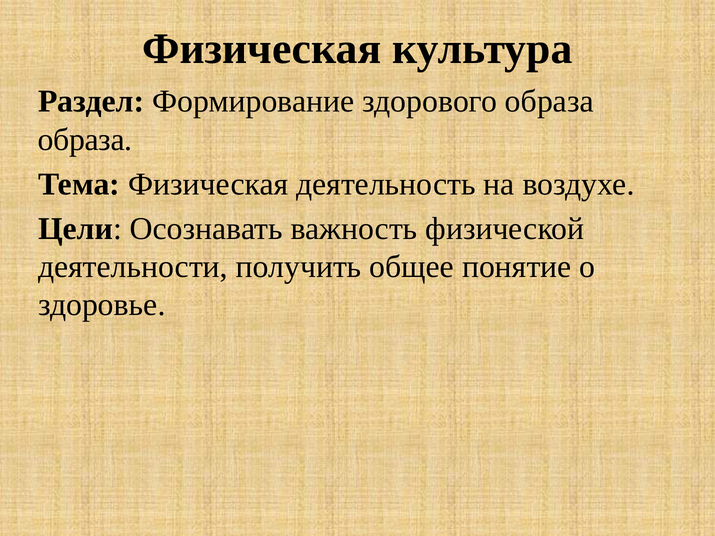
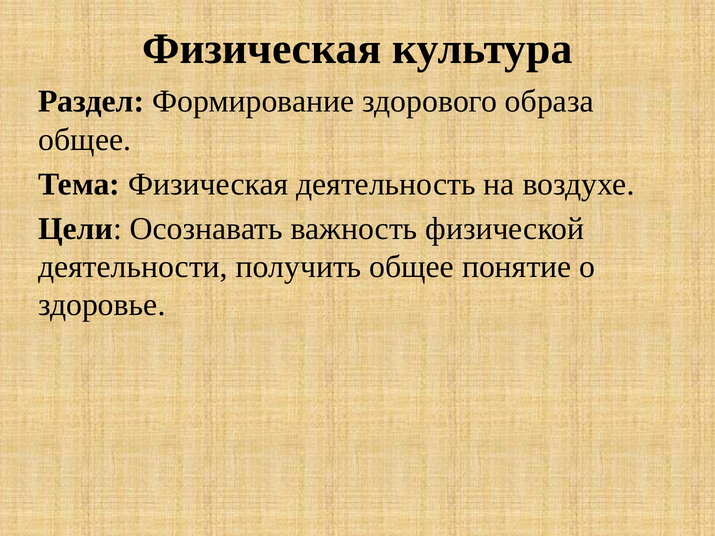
образа: образа -> общее (85, 140)
